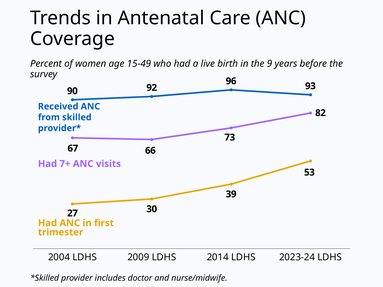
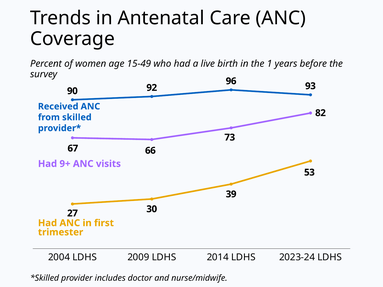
9: 9 -> 1 (269, 64)
7+: 7+ -> 9+ (65, 164)
